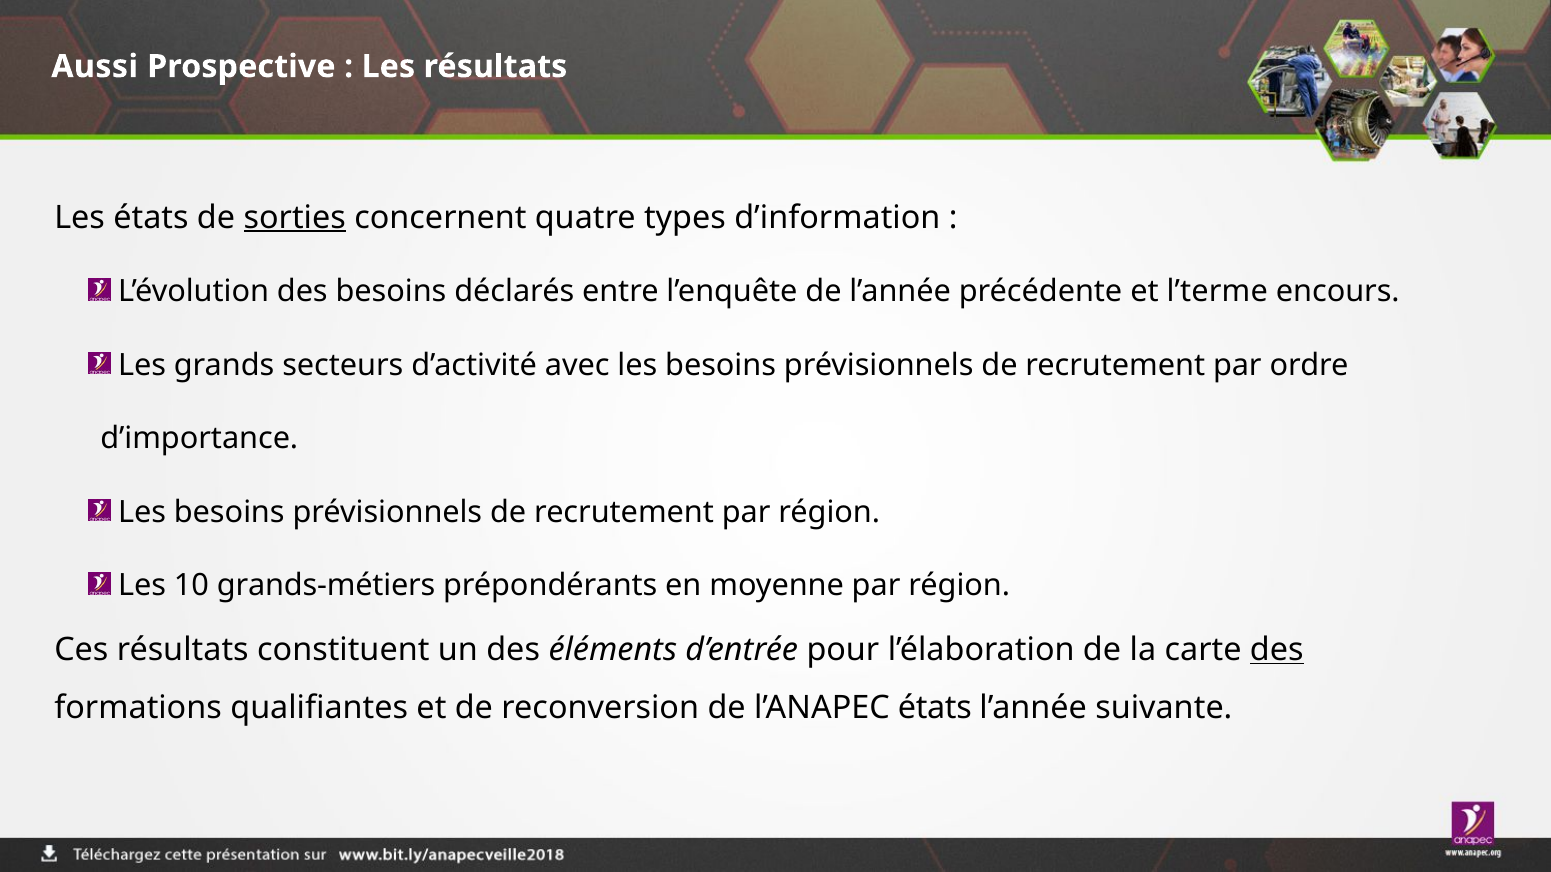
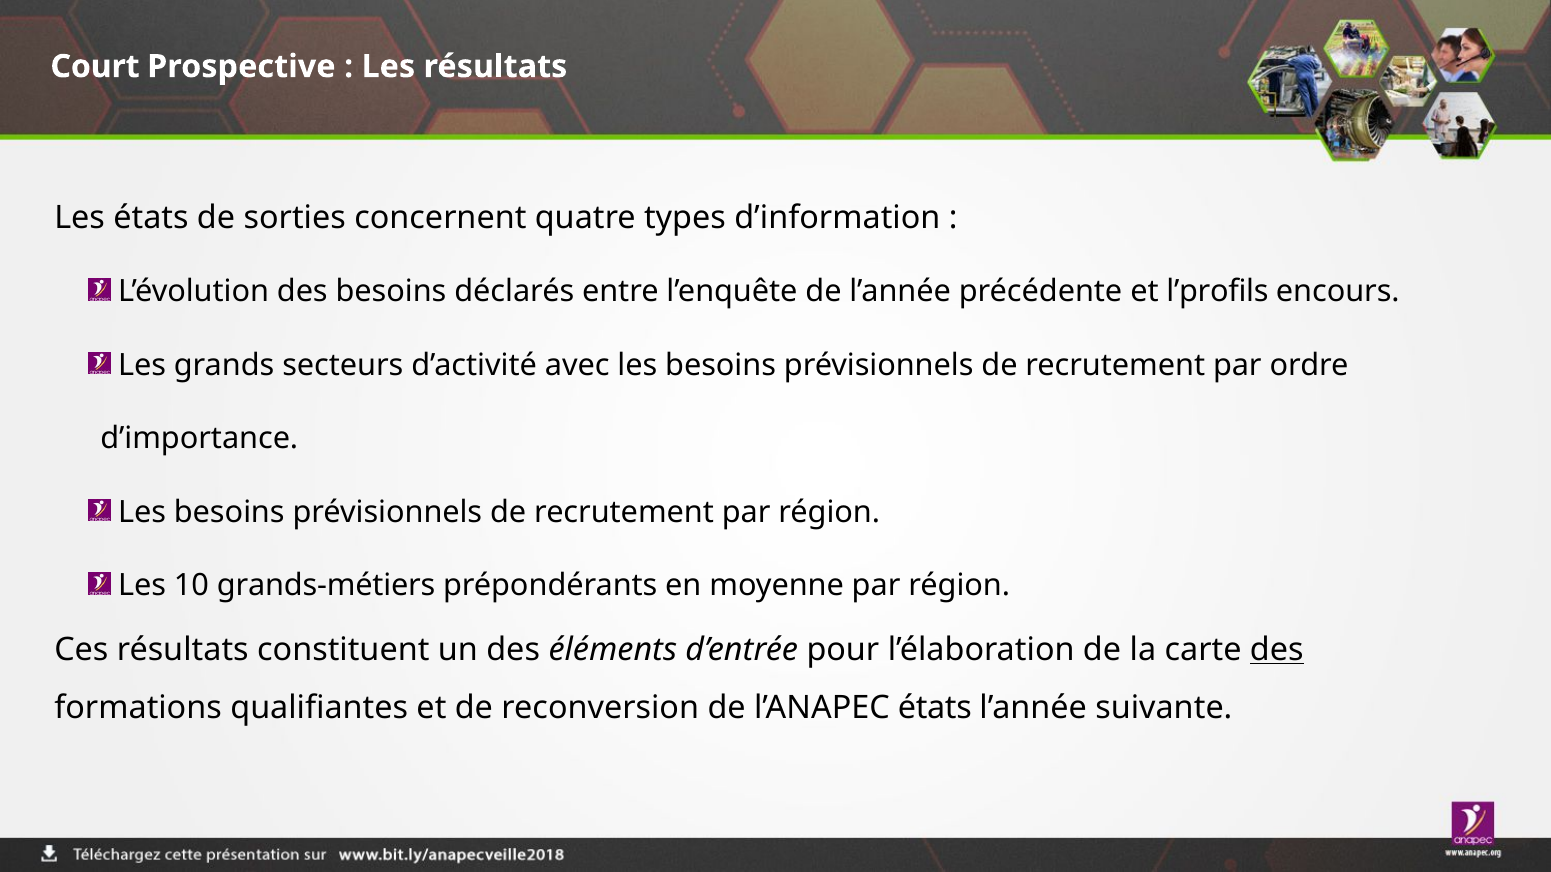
Aussi: Aussi -> Court (95, 67)
sorties underline: present -> none (295, 217)
l’terme: l’terme -> l’profils (1217, 292)
